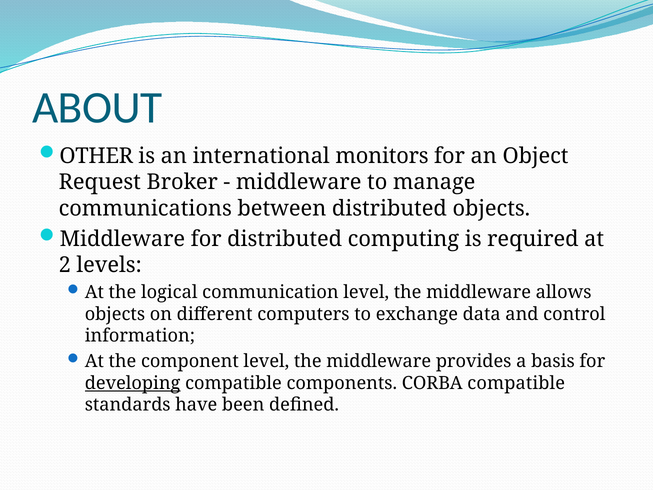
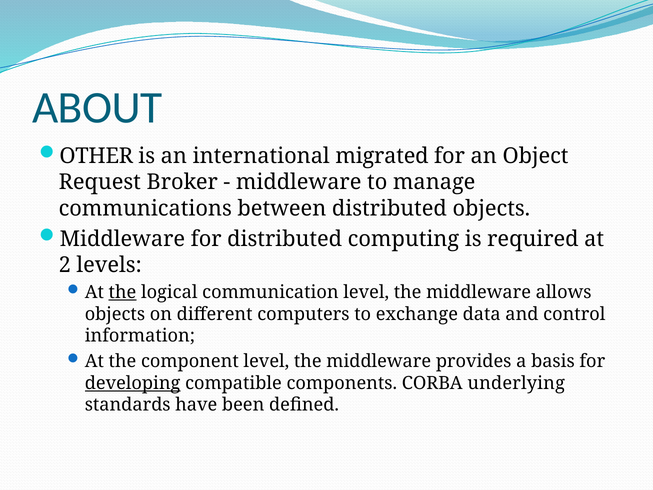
monitors: monitors -> migrated (382, 156)
the underline: none -> present (122, 292)
CORBA compatible: compatible -> underlying (516, 383)
